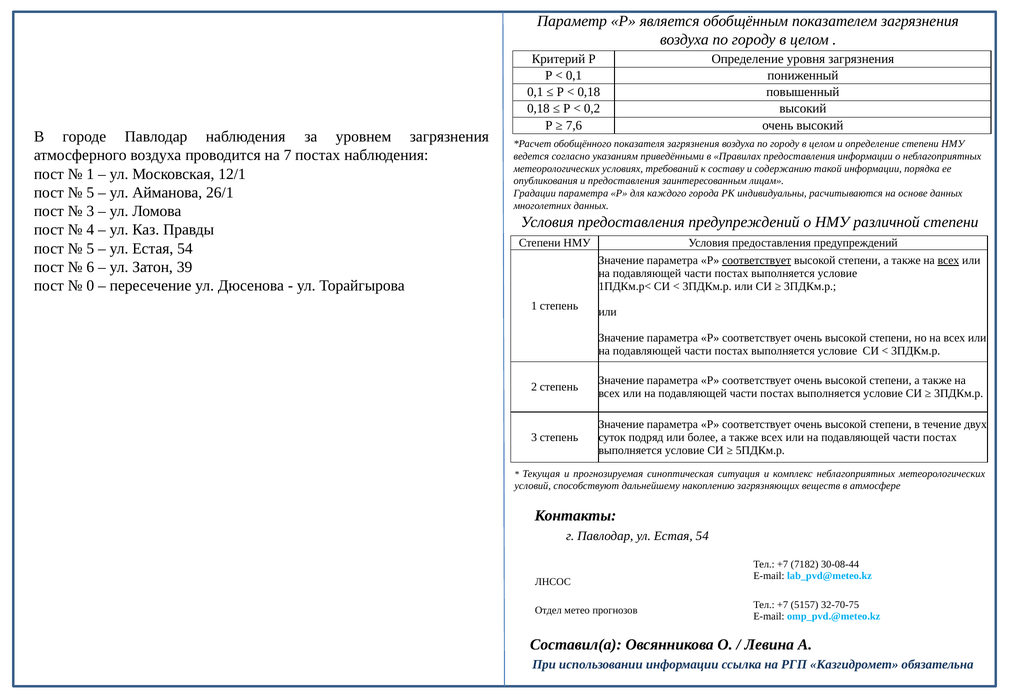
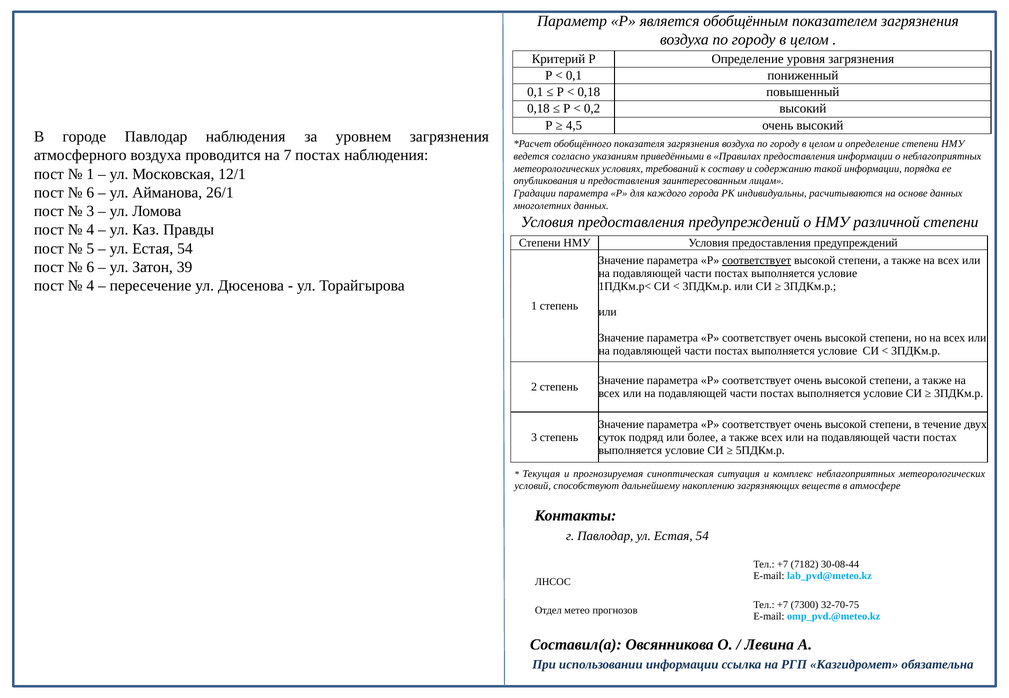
7,6: 7,6 -> 4,5 (574, 125)
5: 5 -> 6 (90, 193)
всех underline: present -> none (948, 261)
0: 0 -> 4 (90, 286)
5157: 5157 -> 7300 (805, 605)
